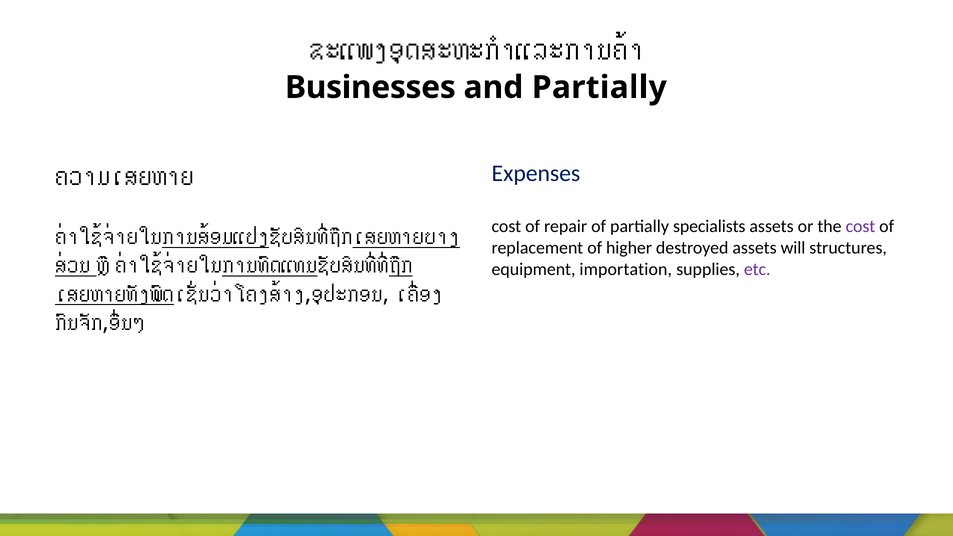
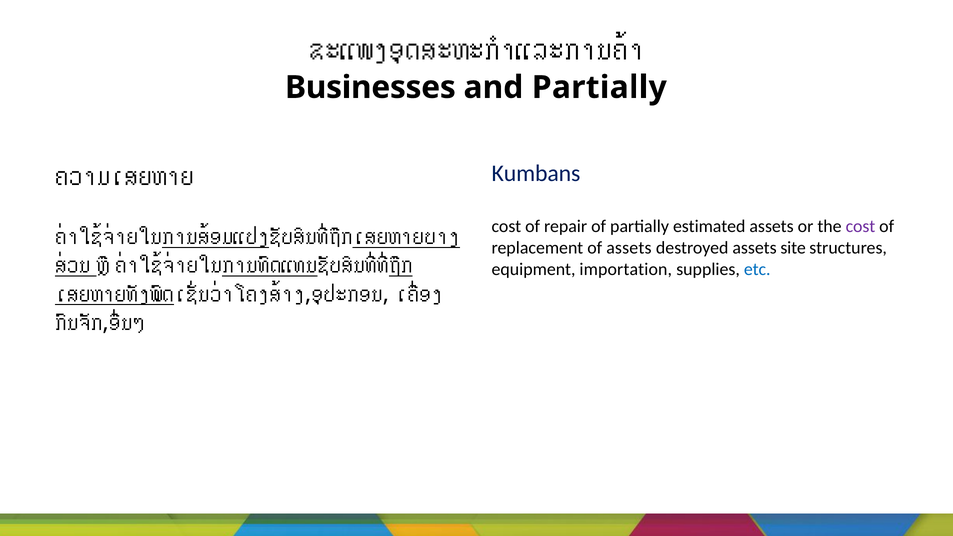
Expenses: Expenses -> Kumbans (536, 173)
specialists: specialists -> estimated (709, 227)
of higher: higher -> assets (629, 248)
will: will -> site (793, 248)
etc colour: purple -> blue (757, 269)
